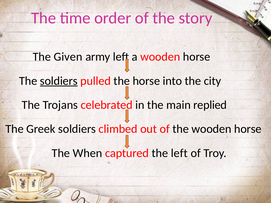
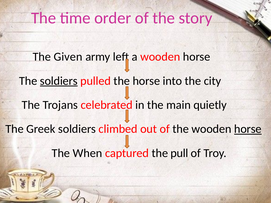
replied: replied -> quietly (210, 105)
horse underline: none -> present (248, 129)
the left: left -> pull (179, 153)
